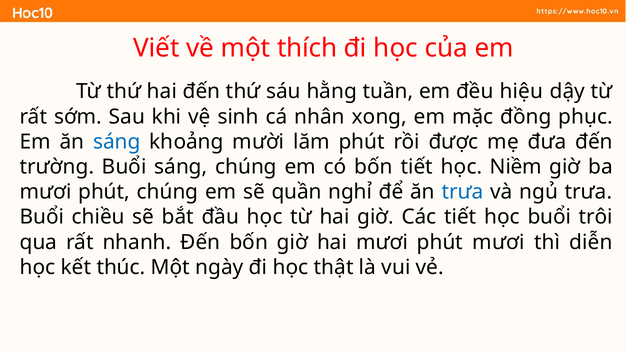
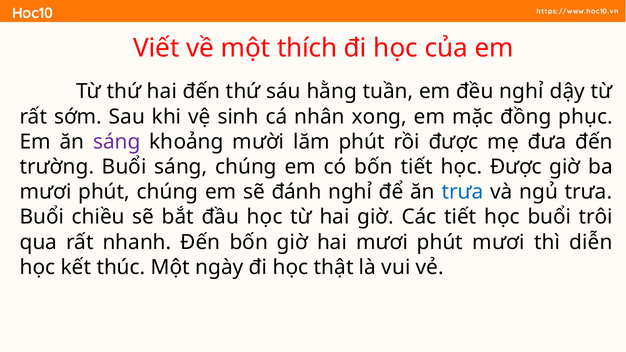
đều hiệu: hiệu -> nghỉ (522, 92)
sáng colour: blue -> purple (117, 142)
Niềm: Niềm -> Được (516, 167)
quần: quần -> đánh (297, 192)
